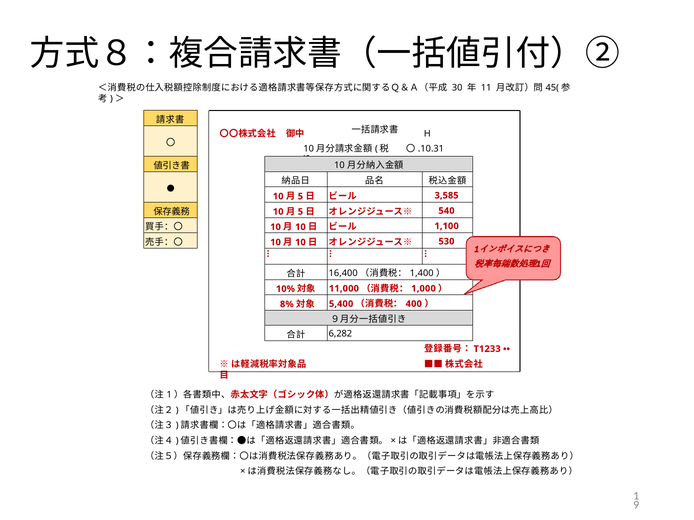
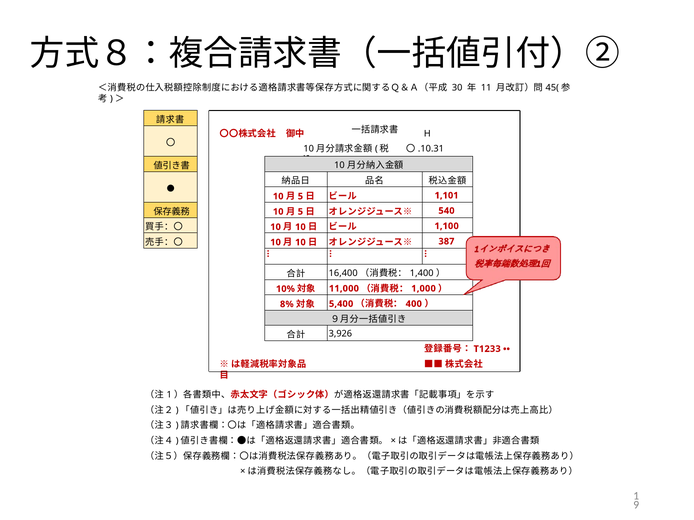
3,585: 3,585 -> 1,101 (447, 196)
530: 530 -> 387 (446, 242)
6,282: 6,282 -> 3,926 (340, 334)
